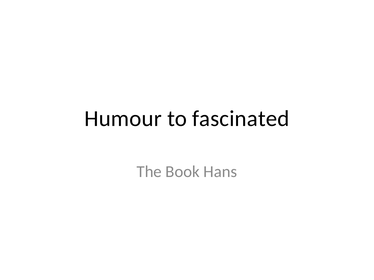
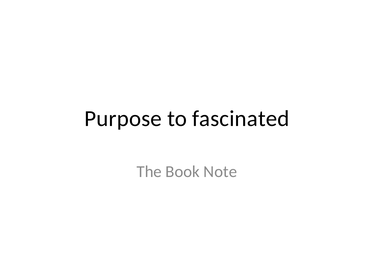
Humour: Humour -> Purpose (123, 119)
Hans: Hans -> Note (220, 172)
